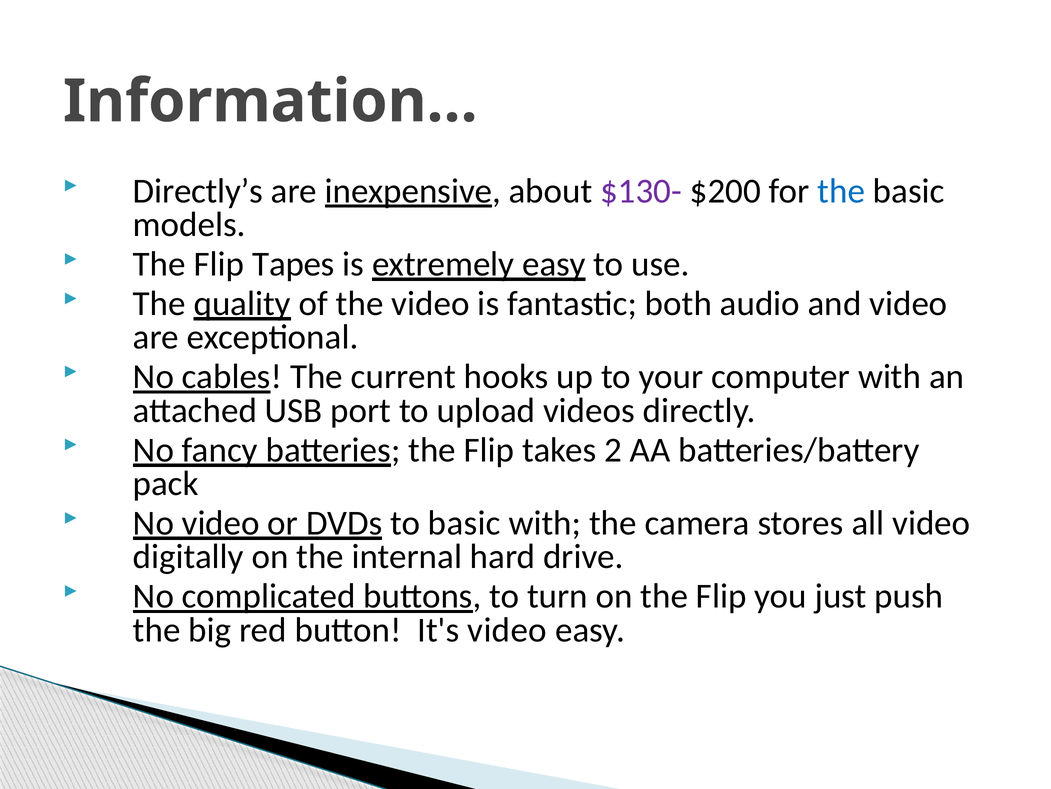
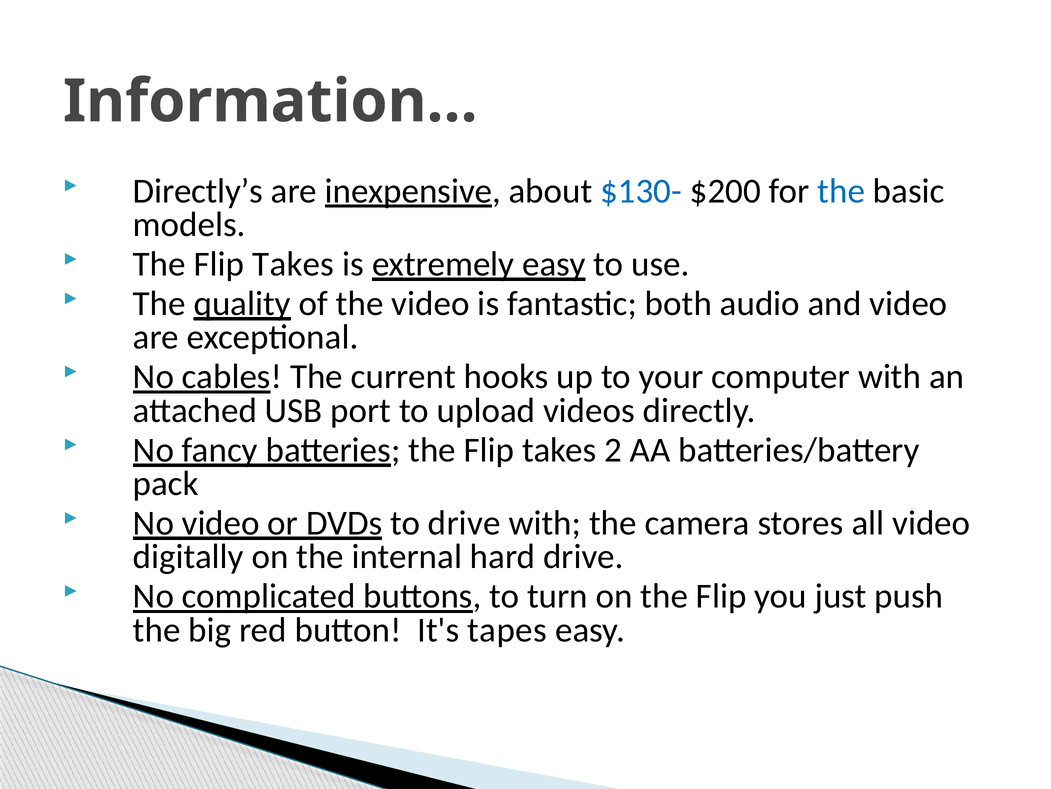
$130- colour: purple -> blue (641, 191)
Tapes: Tapes -> Takes (293, 264)
to basic: basic -> drive (464, 523)
It's video: video -> tapes (507, 629)
